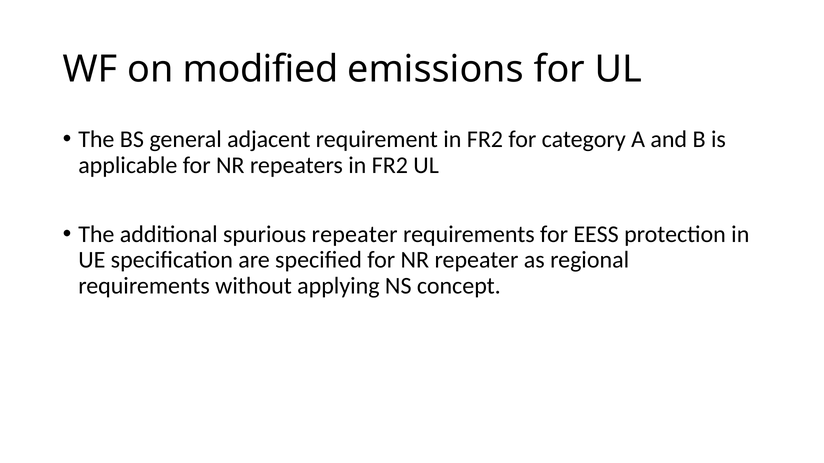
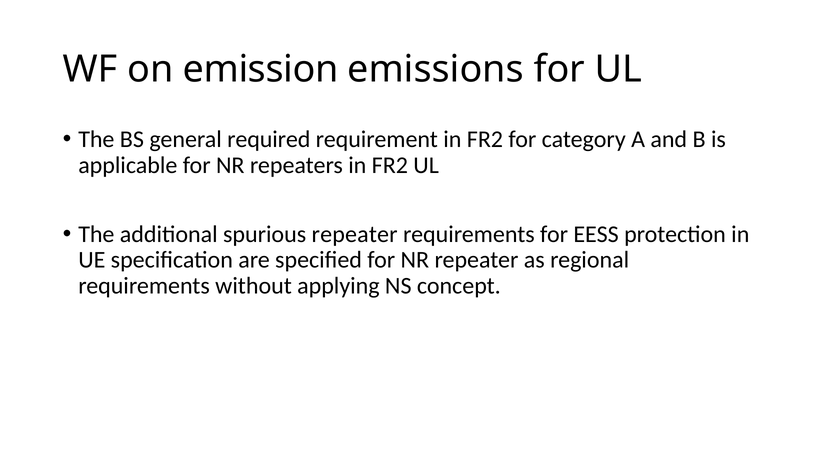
modified: modified -> emission (261, 69)
adjacent: adjacent -> required (269, 139)
